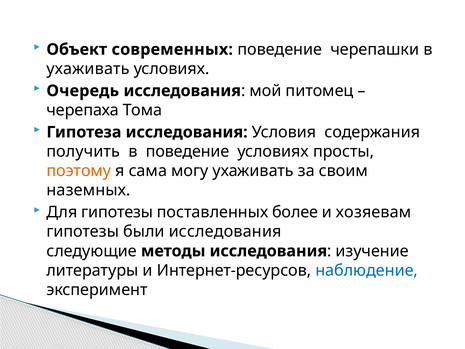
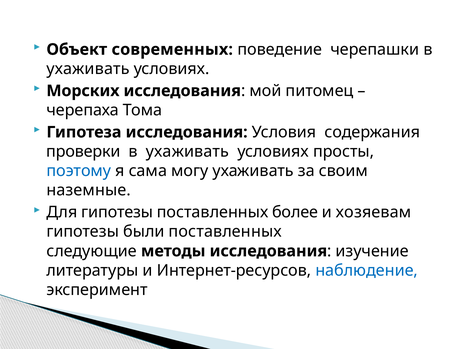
Очередь: Очередь -> Морских (83, 91)
получить: получить -> проверки (83, 151)
поведение: поведение -> ухаживать (187, 151)
поэтому colour: orange -> blue (79, 171)
наземных: наземных -> наземные (89, 190)
были исследования: исследования -> поставленных (225, 231)
